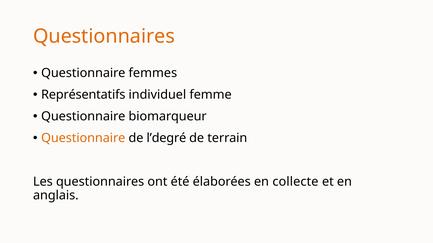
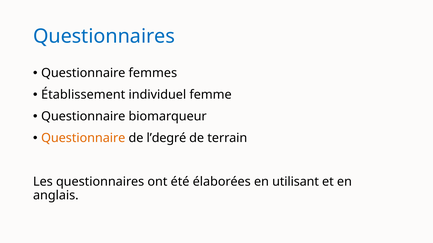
Questionnaires colour: orange -> blue (104, 36)
Représentatifs: Représentatifs -> Établissement (83, 95)
collecte: collecte -> utilisant (296, 182)
